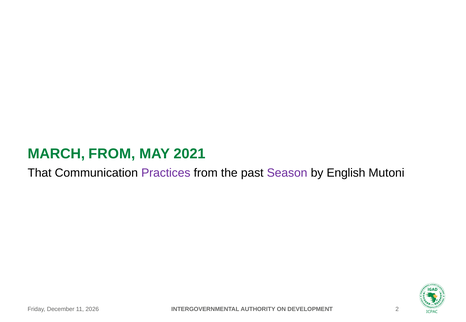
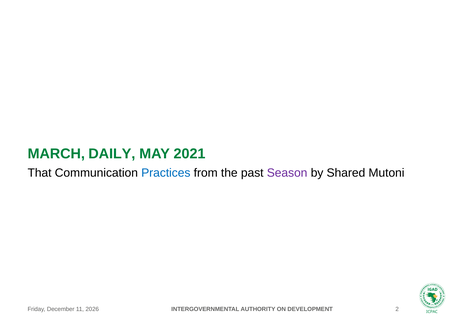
MARCH FROM: FROM -> DAILY (112, 154)
Practices colour: purple -> blue (166, 173)
English: English -> Shared (346, 173)
